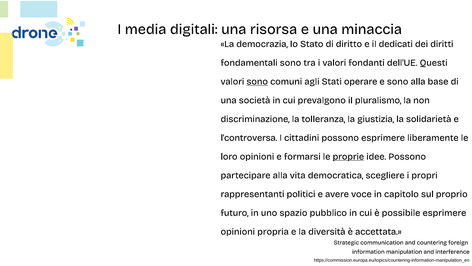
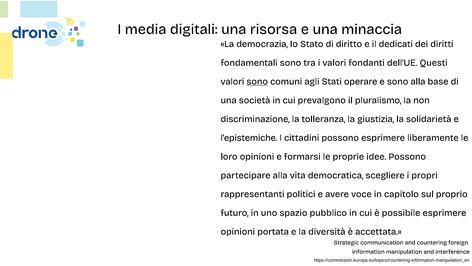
l'controversa: l'controversa -> l'epistemiche (249, 138)
proprie underline: present -> none (348, 156)
propria: propria -> portata (273, 231)
